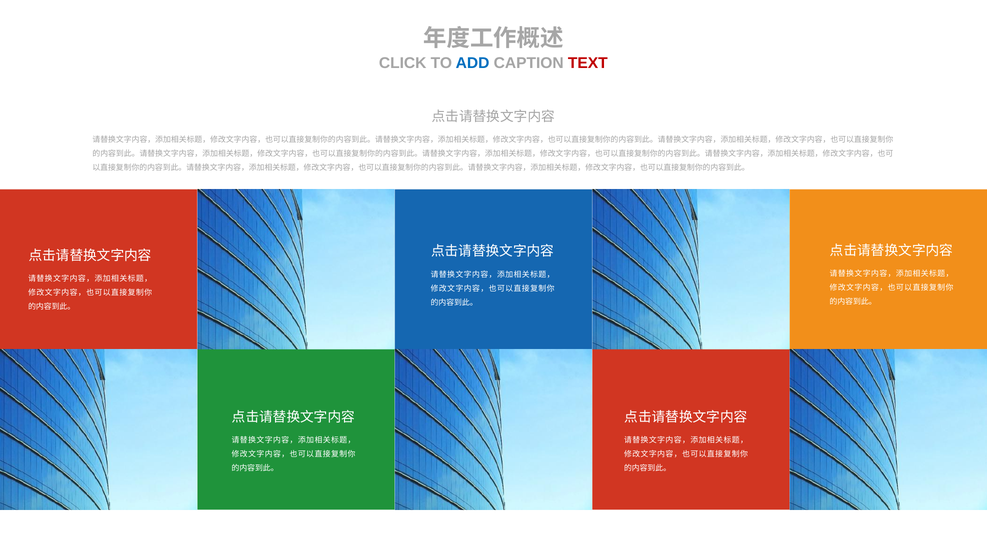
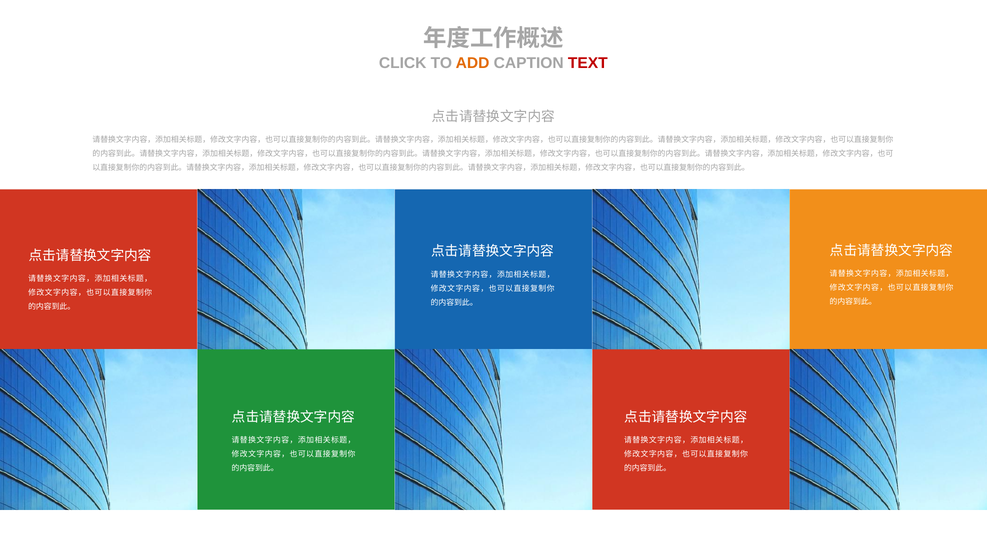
ADD colour: blue -> orange (473, 63)
